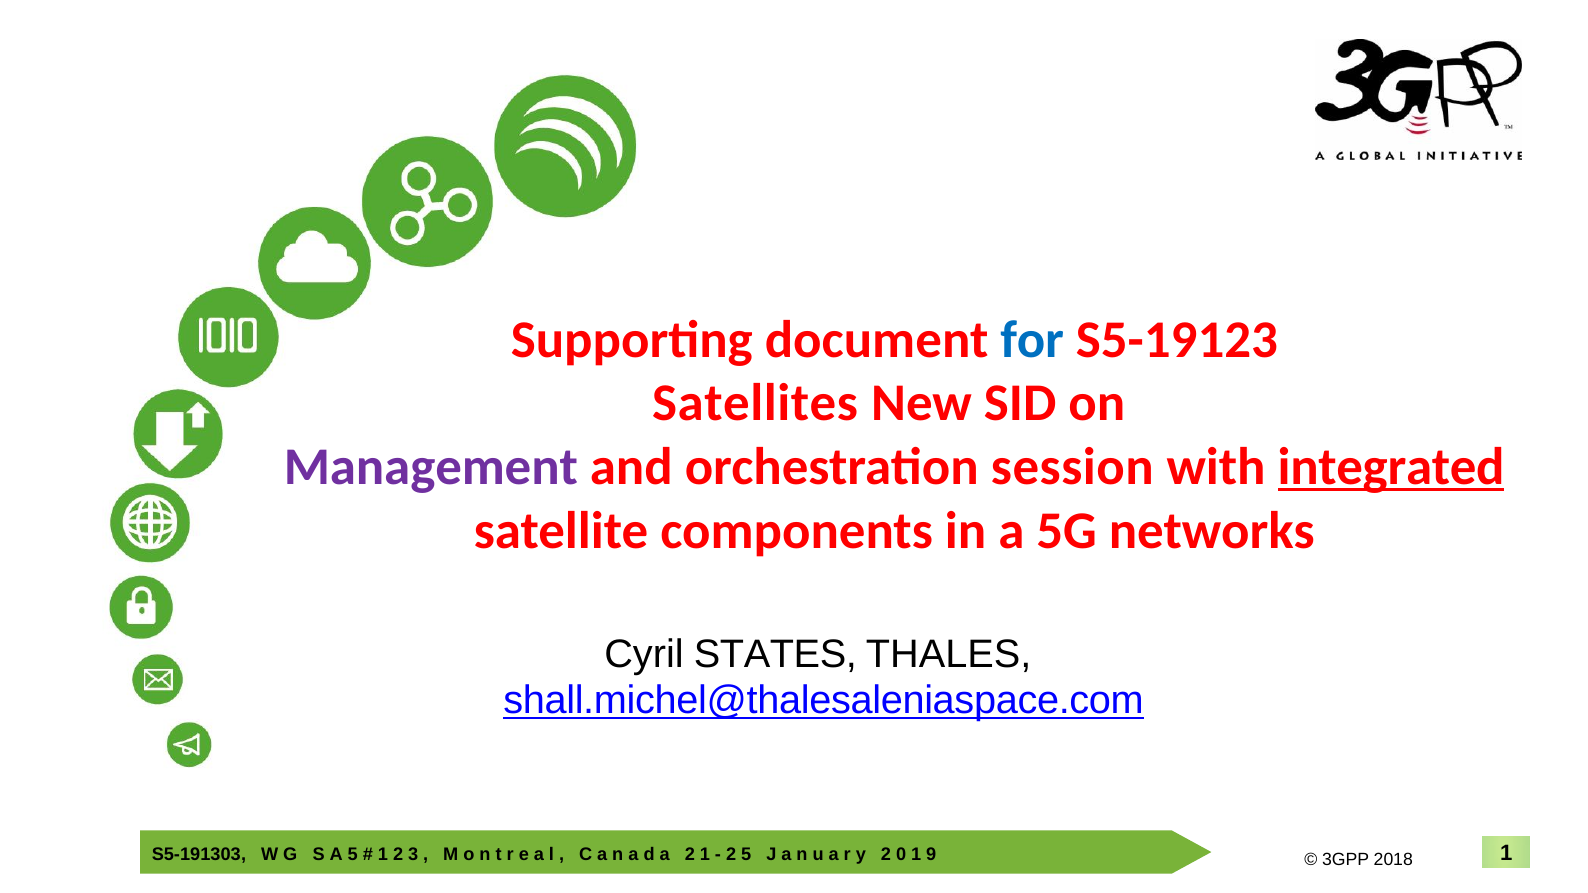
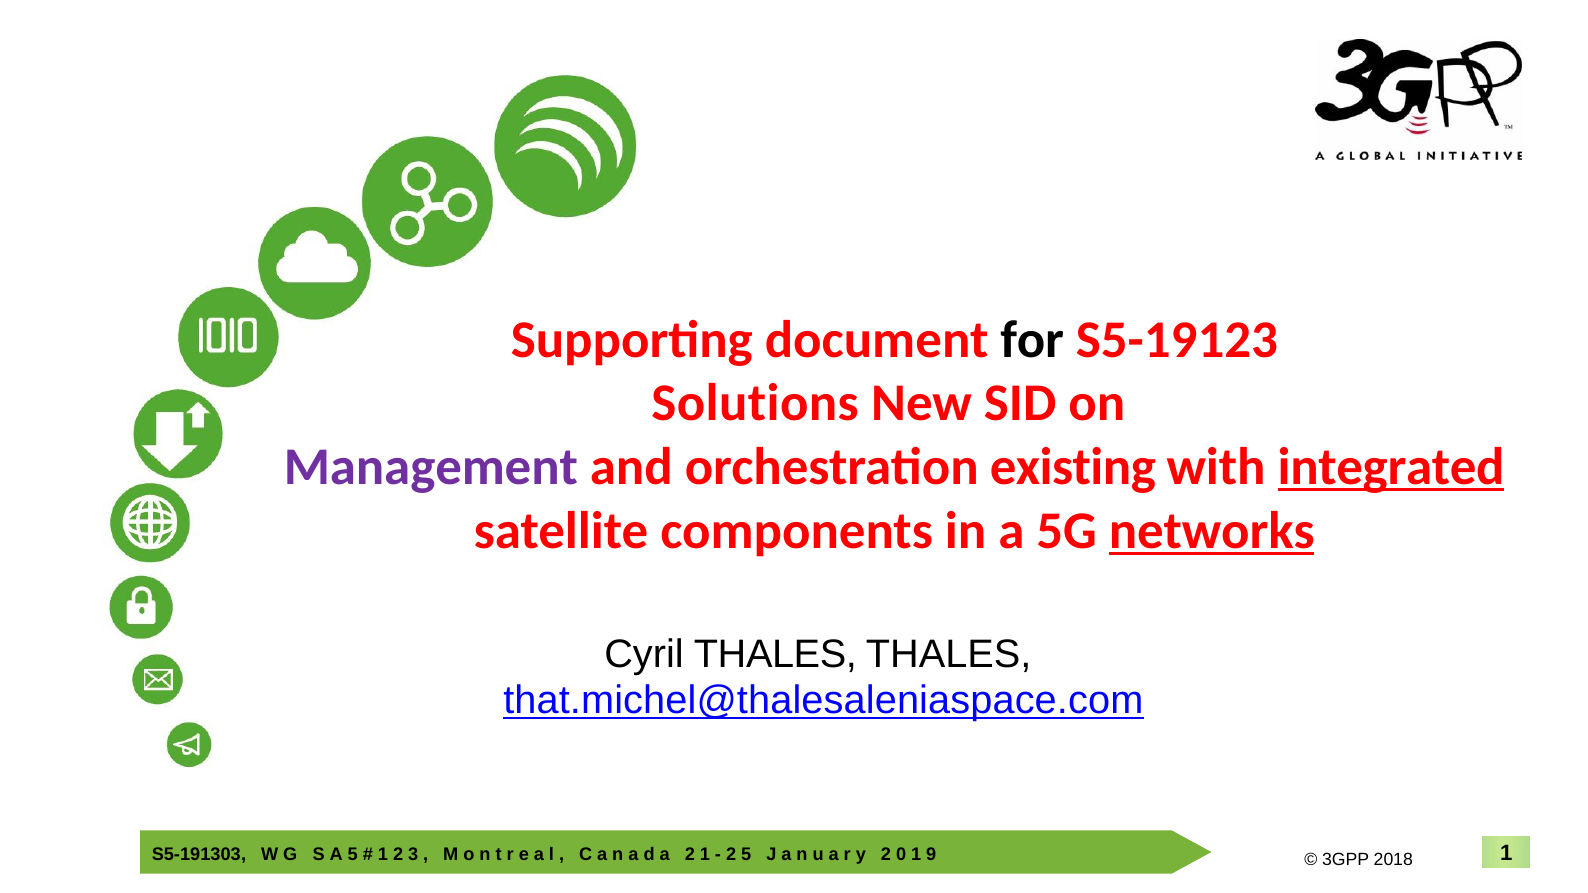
for colour: blue -> black (1032, 340)
Satellites: Satellites -> Solutions (755, 404)
session: session -> existing (1073, 467)
networks underline: none -> present (1212, 531)
Cyril STATES: STATES -> THALES (775, 655)
shall.michel@thalesaleniaspace.com: shall.michel@thalesaleniaspace.com -> that.michel@thalesaleniaspace.com (823, 701)
